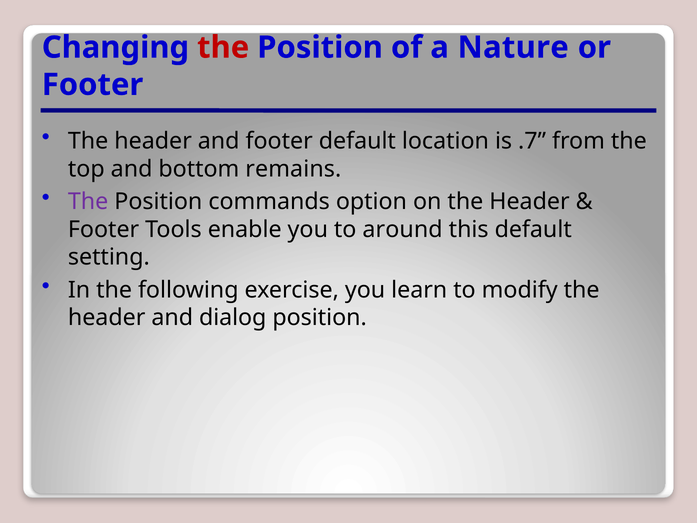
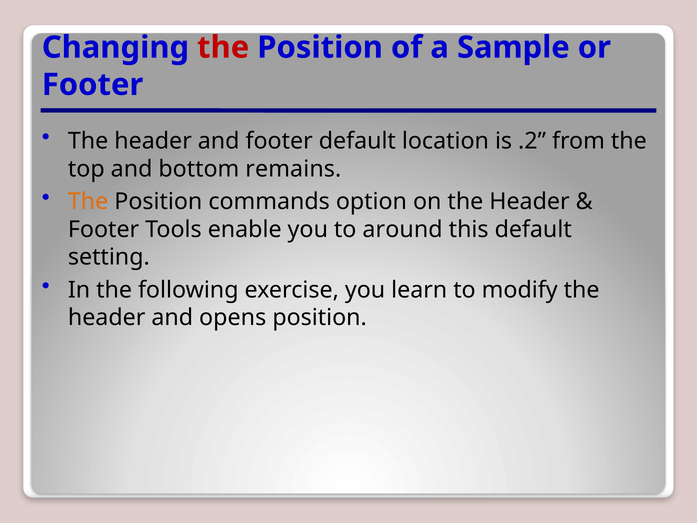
Nature: Nature -> Sample (513, 47)
.7: .7 -> .2 (532, 141)
The colour: purple -> orange (88, 201)
dialog: dialog -> opens (233, 318)
